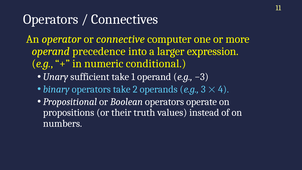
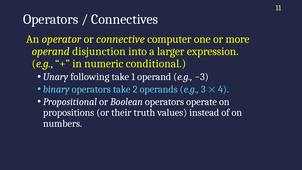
precedence: precedence -> disjunction (99, 51)
sufficient: sufficient -> following (90, 77)
